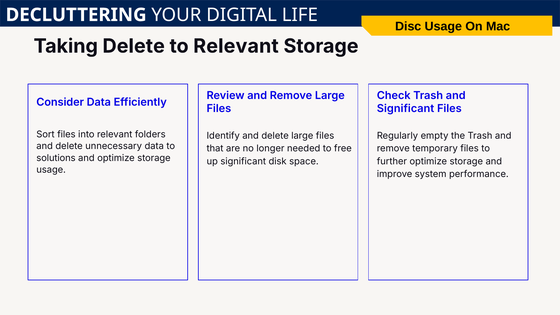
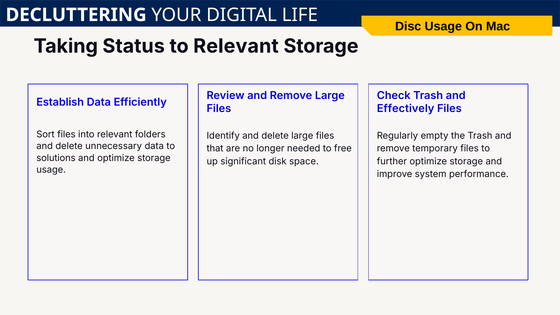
Taking Delete: Delete -> Status (134, 46)
Consider: Consider -> Establish (60, 102)
Significant: Significant -> Effectively (406, 109)
